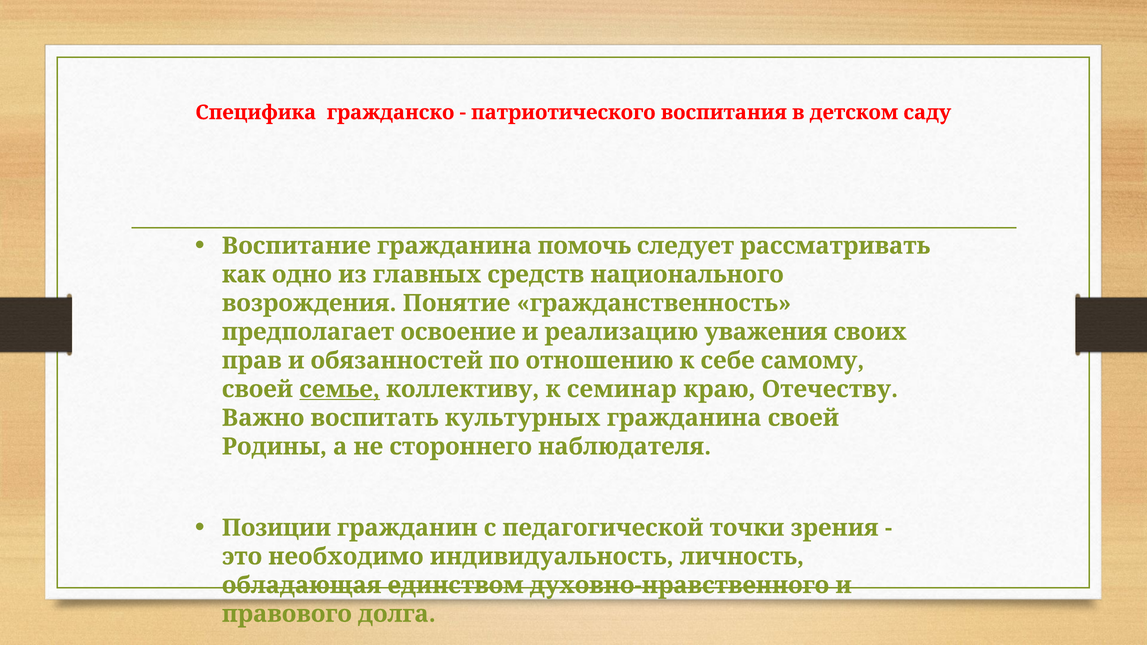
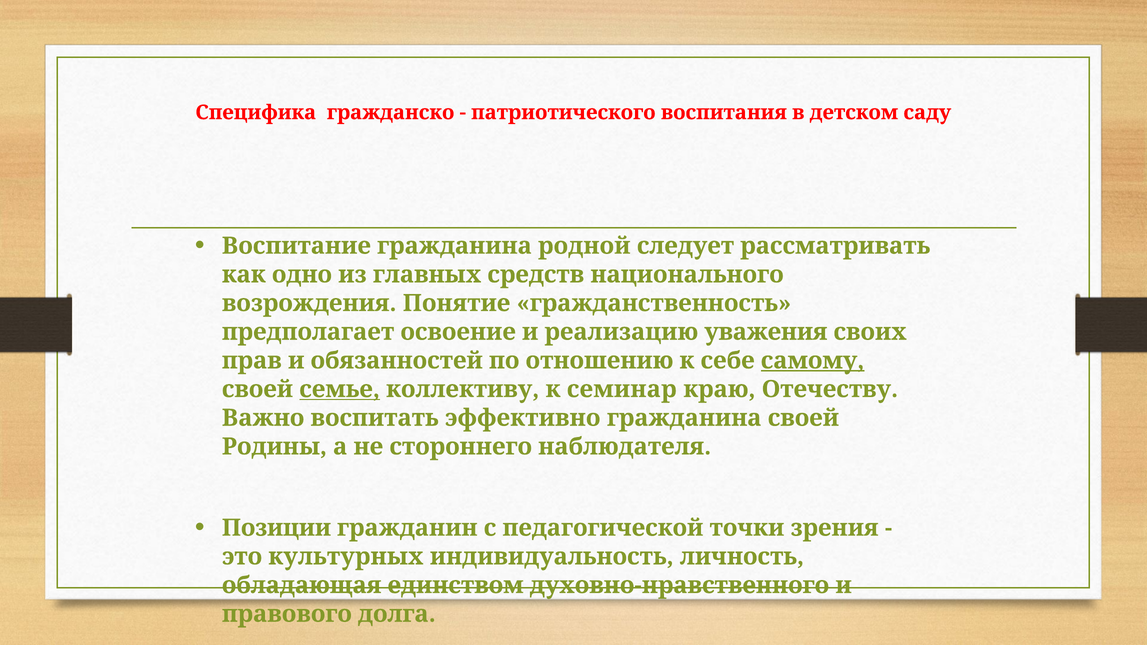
помочь: помочь -> родной (584, 246)
самому underline: none -> present (813, 361)
культурных: культурных -> эффективно (523, 418)
необходимо: необходимо -> культурных (346, 557)
